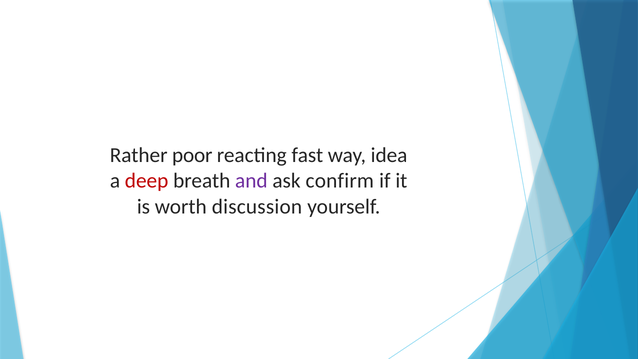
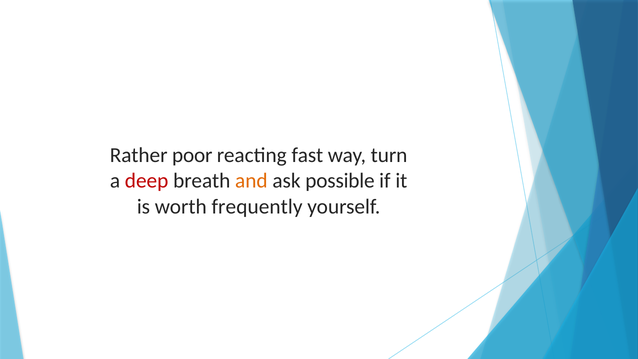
idea: idea -> turn (389, 155)
and colour: purple -> orange (251, 181)
confirm: confirm -> possible (340, 181)
discussion: discussion -> frequently (257, 206)
